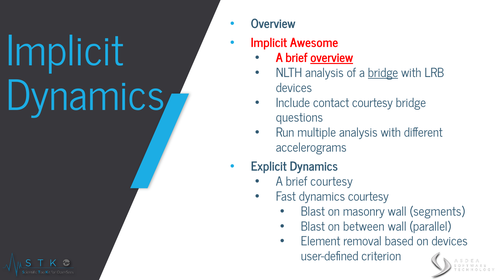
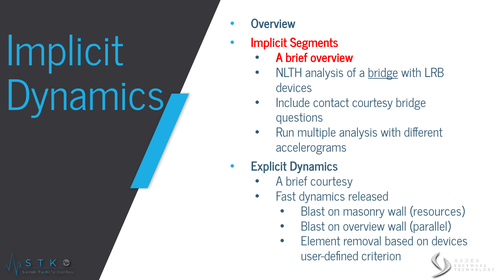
Awesome: Awesome -> Segments (314, 43)
overview underline: present -> none (332, 58)
dynamics courtesy: courtesy -> released (368, 197)
segments: segments -> resources (437, 212)
on between: between -> overview (364, 227)
